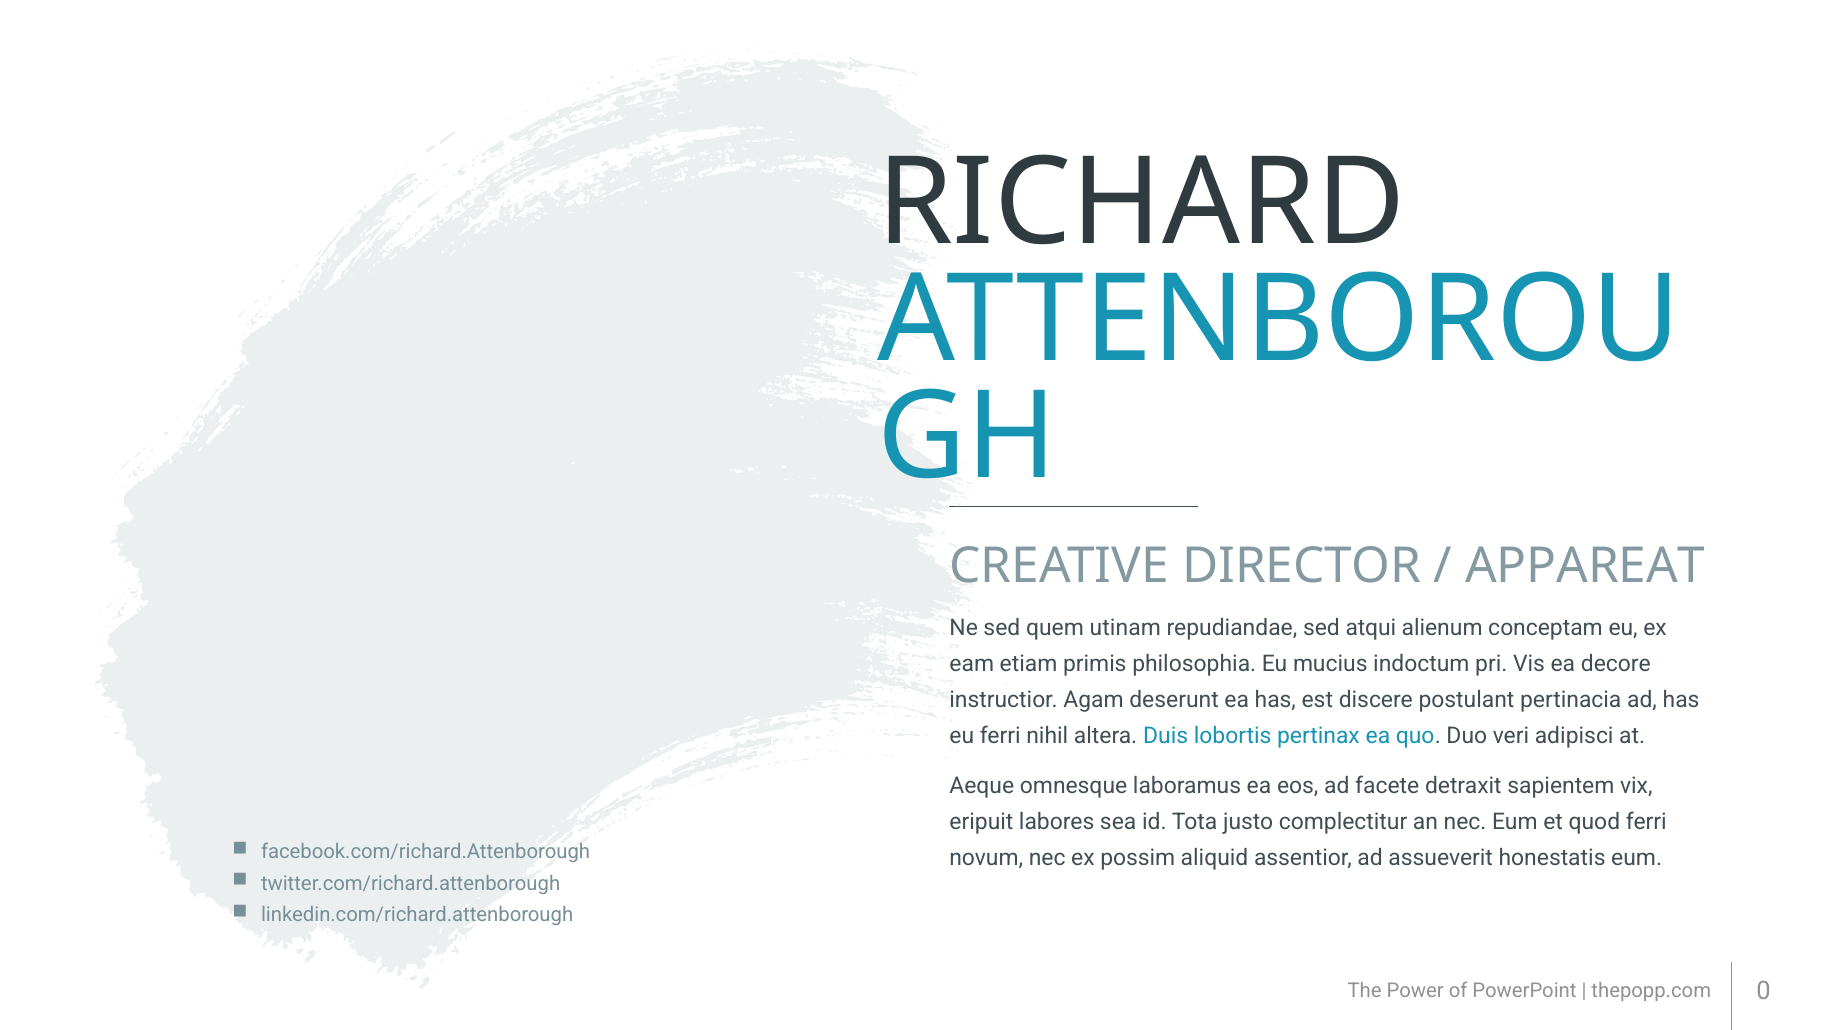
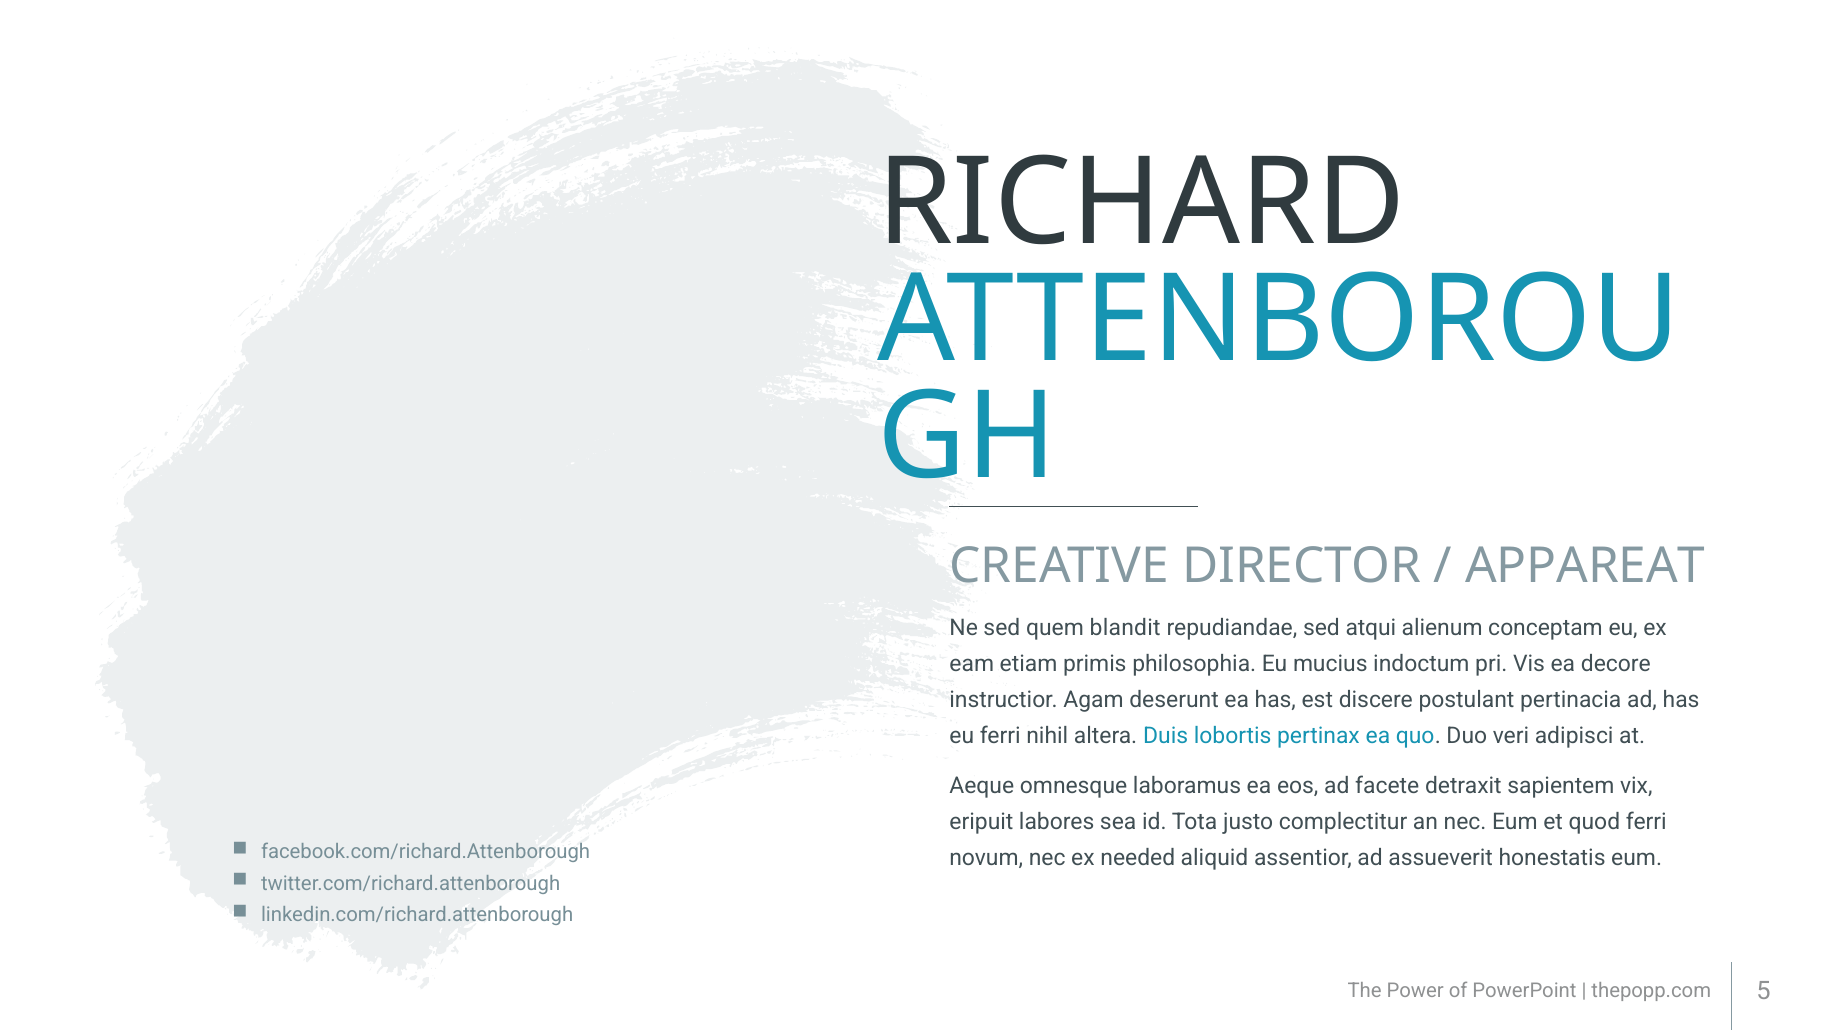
utinam: utinam -> blandit (1125, 629)
possim: possim -> needed (1138, 858)
0: 0 -> 5 (1764, 992)
